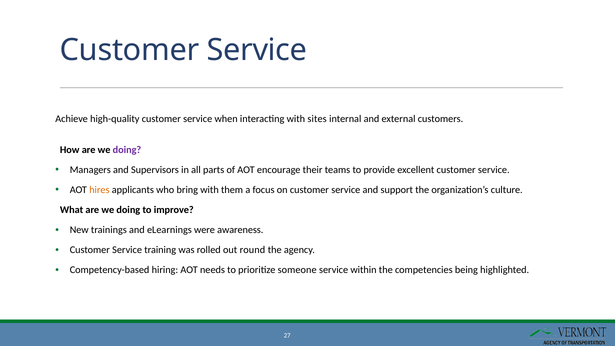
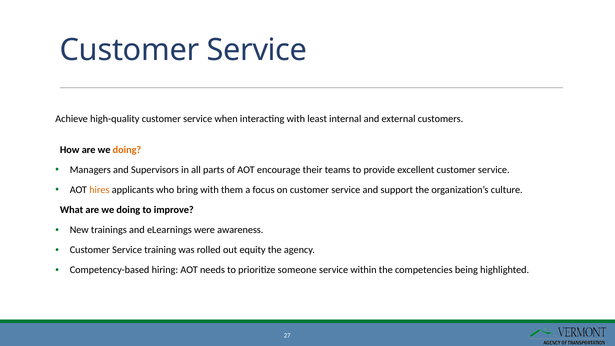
sites: sites -> least (317, 119)
doing colour: purple -> orange (127, 150)
round: round -> equity (253, 250)
